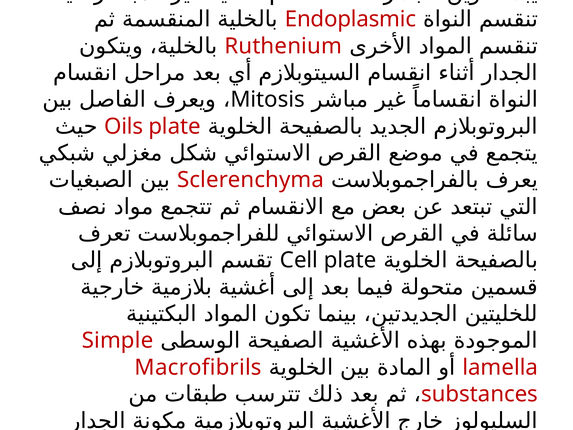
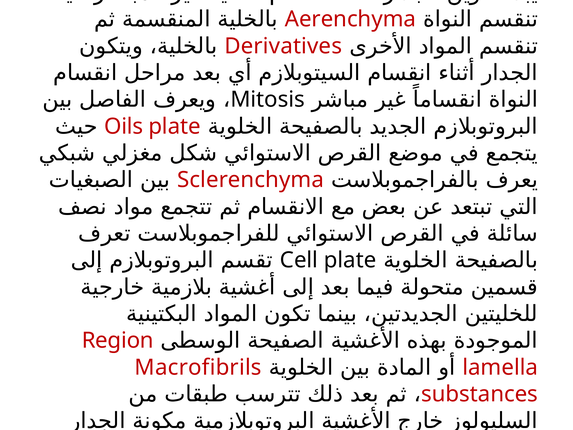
Endoplasmic: Endoplasmic -> Aerenchyma (350, 19)
Ruthenium: Ruthenium -> Derivatives (283, 46)
Simple: Simple -> Region (118, 340)
